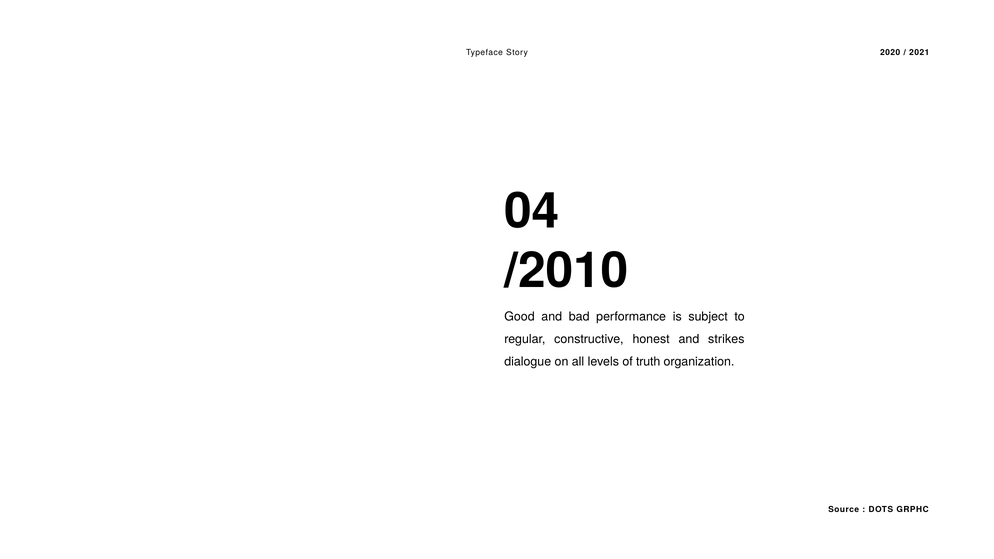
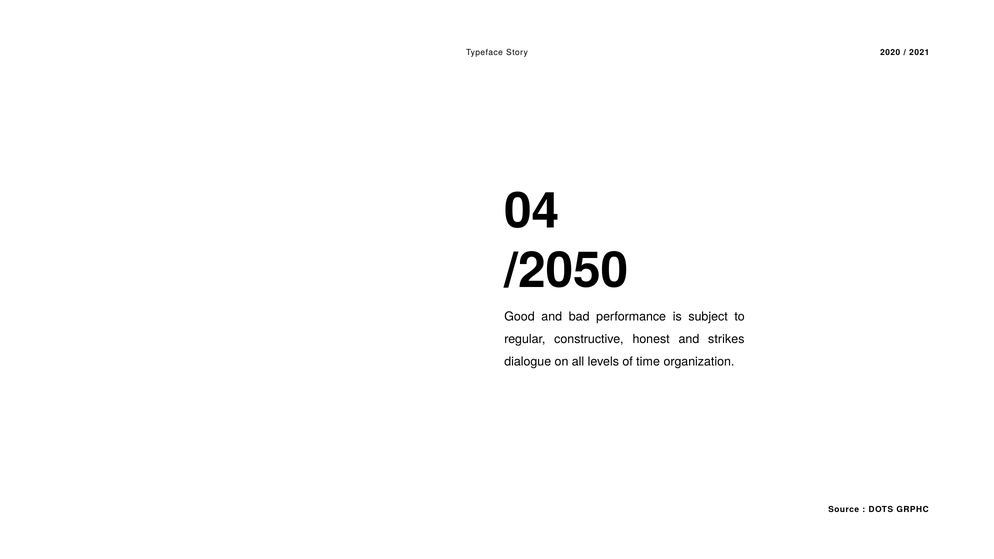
/2010: /2010 -> /2050 (566, 271)
truth: truth -> time (648, 362)
